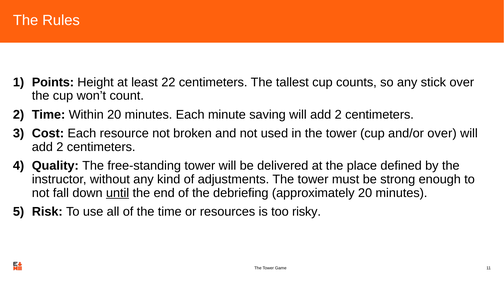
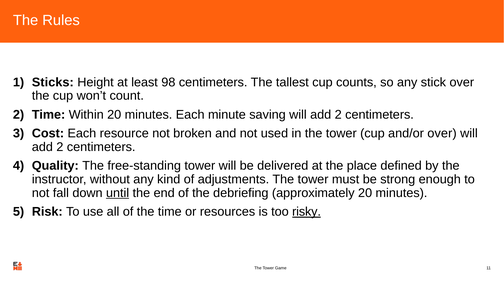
Points: Points -> Sticks (53, 82)
22: 22 -> 98 (168, 82)
risky underline: none -> present (307, 212)
